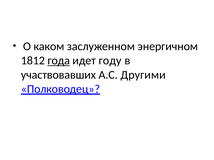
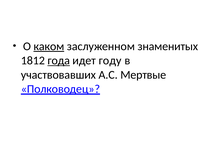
каком underline: none -> present (49, 46)
энергичном: энергичном -> знаменитых (168, 46)
Другими: Другими -> Мертвые (143, 75)
